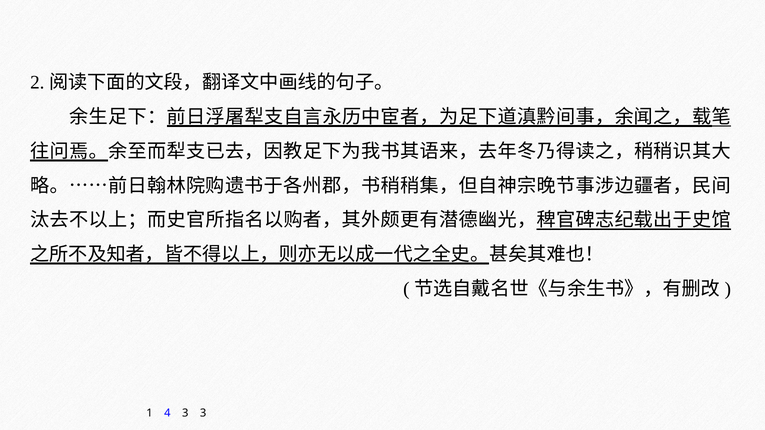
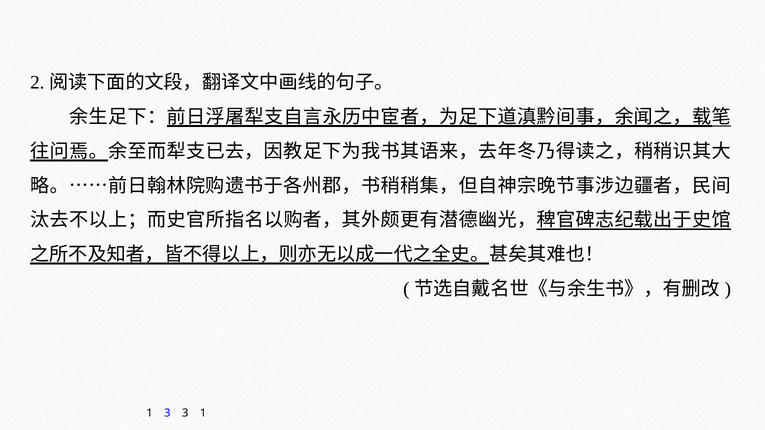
1 4: 4 -> 3 (167, 414)
3 3: 3 -> 1 (203, 414)
